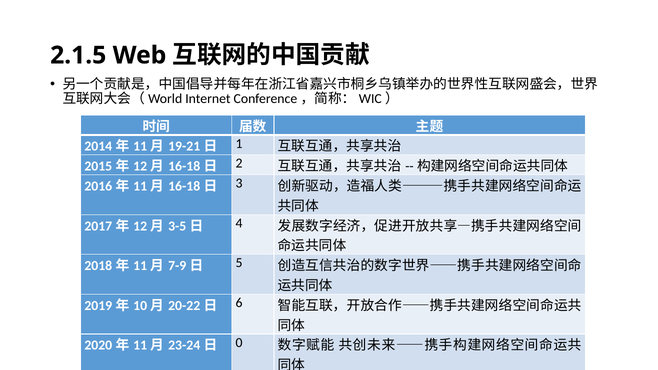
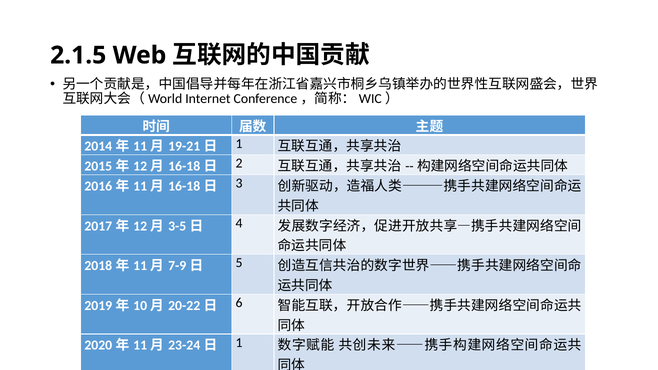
0: 0 -> 1 (239, 343)
